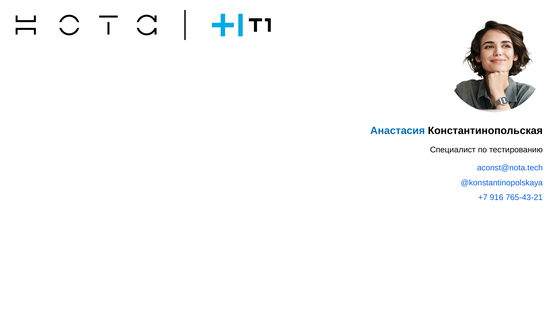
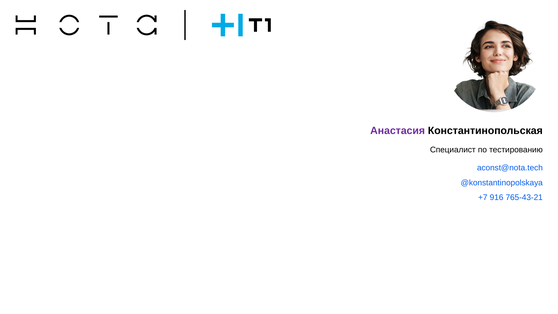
Анастасия colour: blue -> purple (398, 131)
